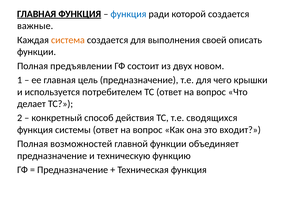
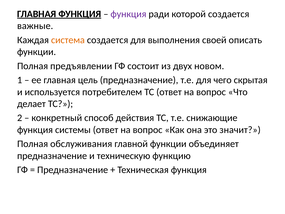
функция colour: blue -> purple (128, 14)
крышки: крышки -> скрытая (251, 80)
сводящихся: сводящихся -> снижающие (212, 118)
входит: входит -> значит (240, 130)
возможностей: возможностей -> обслуживания (81, 144)
